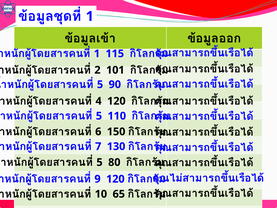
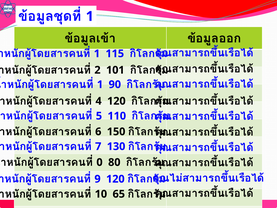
5: 5 -> 1 (100, 84)
5: 5 -> 0 (100, 162)
